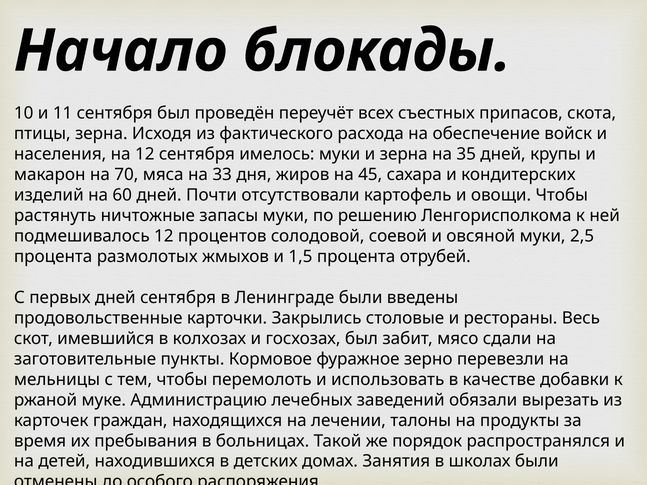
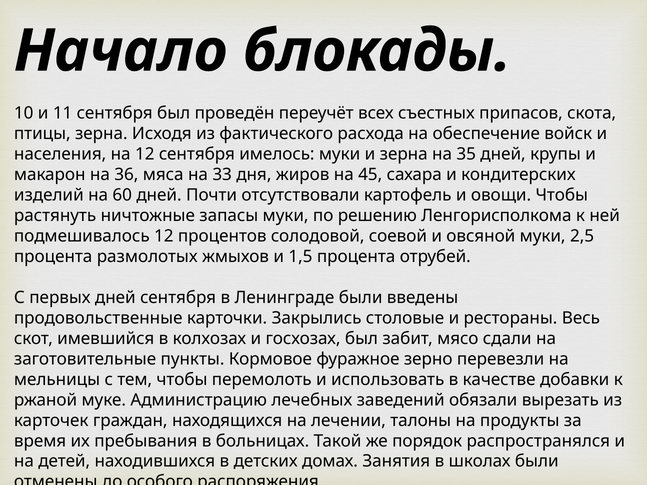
70: 70 -> 36 (126, 175)
